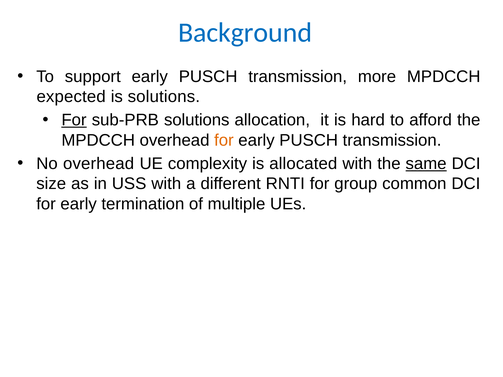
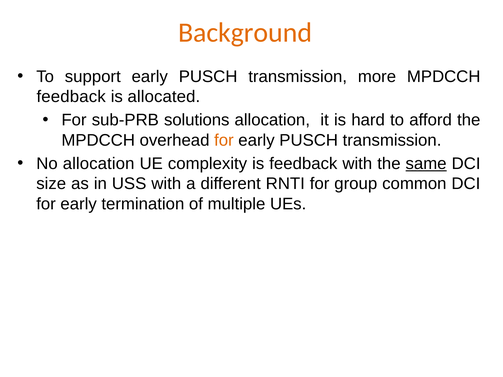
Background colour: blue -> orange (245, 33)
expected: expected -> feedback (71, 97)
is solutions: solutions -> allocated (164, 97)
For underline: present -> none (74, 120)
No overhead: overhead -> allocation (99, 164)
is allocated: allocated -> feedback (303, 164)
